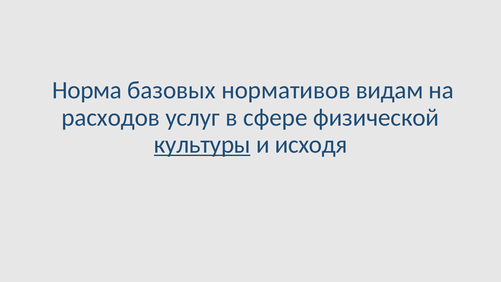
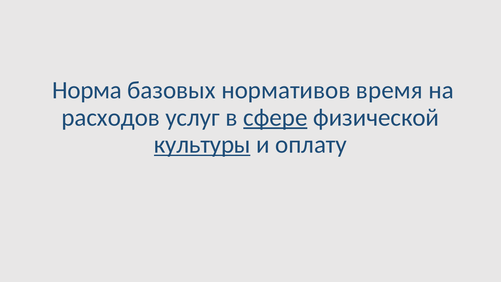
видам: видам -> время (389, 90)
сфере underline: none -> present (275, 117)
исходя: исходя -> оплату (311, 144)
